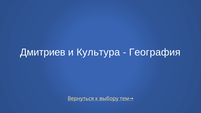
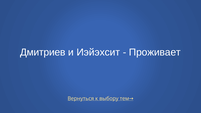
Культура: Культура -> Иэйэхсит (98, 52)
География: География -> Проживает (155, 52)
